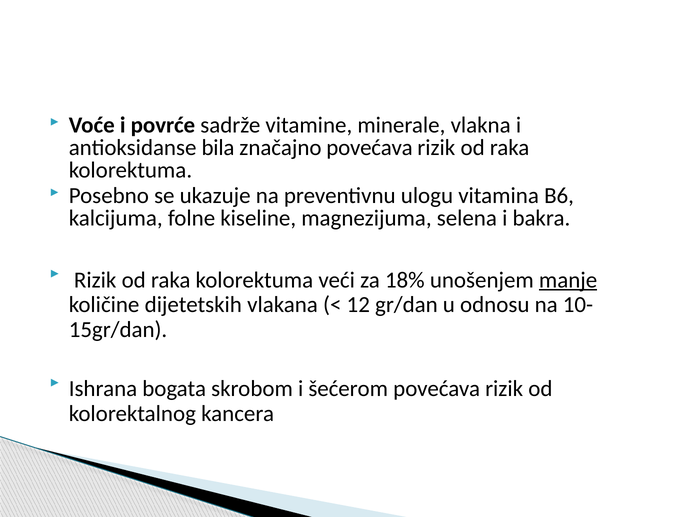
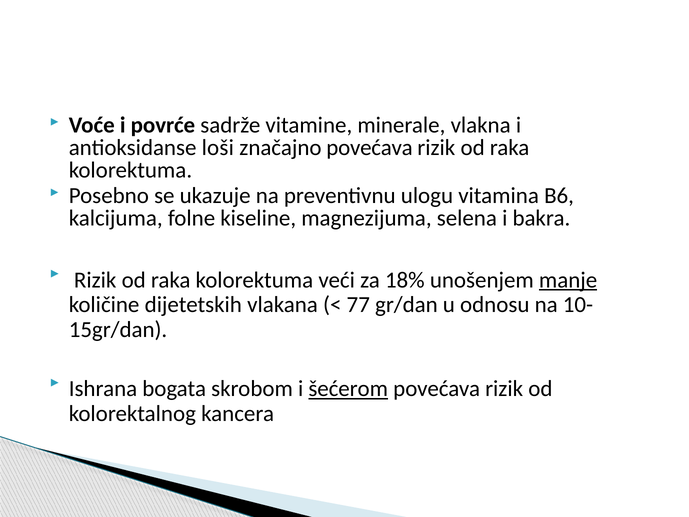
bila: bila -> loši (218, 148)
12: 12 -> 77 (358, 305)
šećerom underline: none -> present (348, 389)
